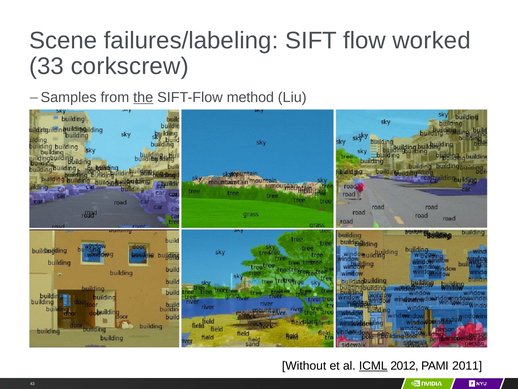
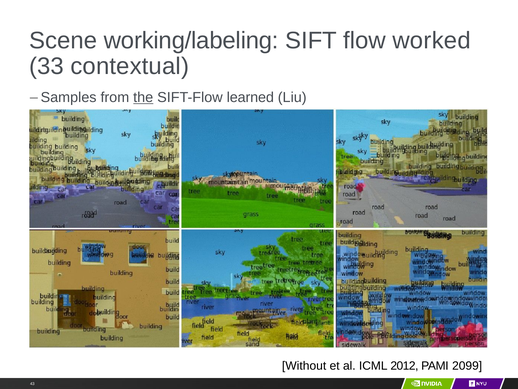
failures/labeling: failures/labeling -> working/labeling (191, 40)
corkscrew: corkscrew -> contextual (130, 66)
method: method -> learned (250, 97)
ICML underline: present -> none (373, 365)
2011: 2011 -> 2099 (467, 365)
